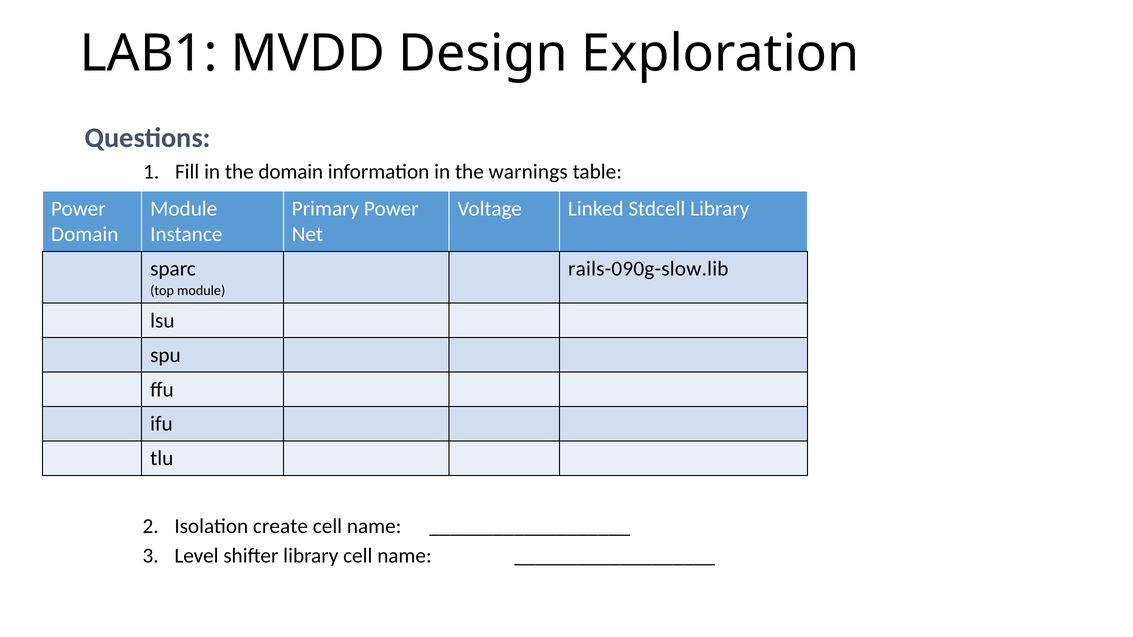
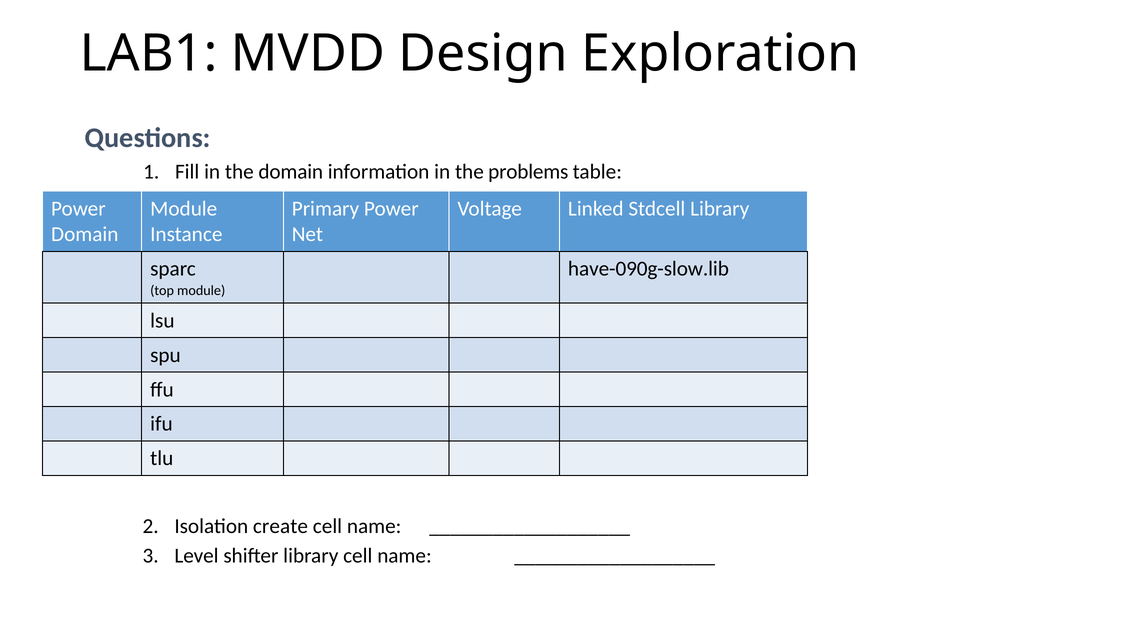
warnings: warnings -> problems (528, 172)
rails-090g-slow.lib: rails-090g-slow.lib -> have-090g-slow.lib (648, 269)
